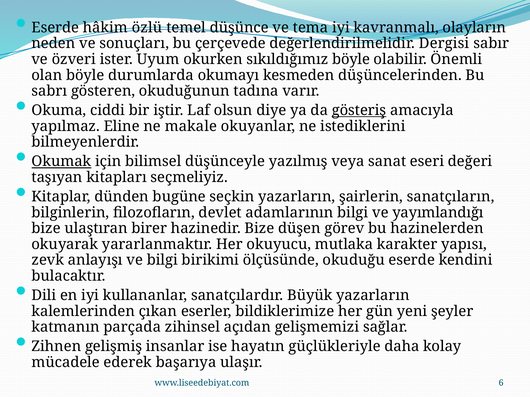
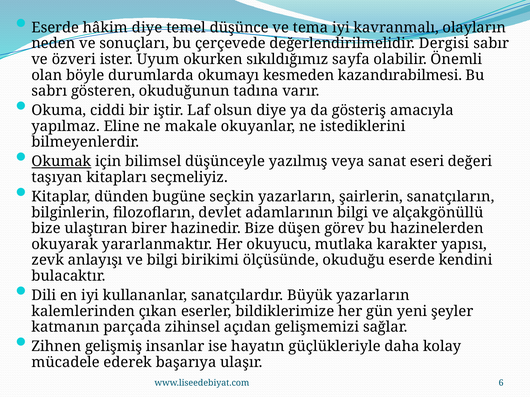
hâkim özlü: özlü -> diye (147, 28)
sıkıldığımız böyle: böyle -> sayfa (351, 59)
düşüncelerinden: düşüncelerinden -> kazandırabilmesi (400, 75)
gösteriş underline: present -> none (359, 111)
yayımlandığı: yayımlandığı -> alçakgönüllü (438, 213)
